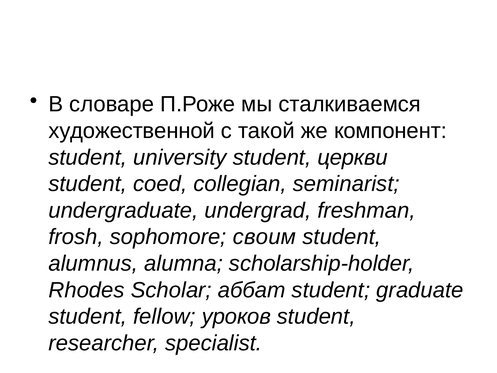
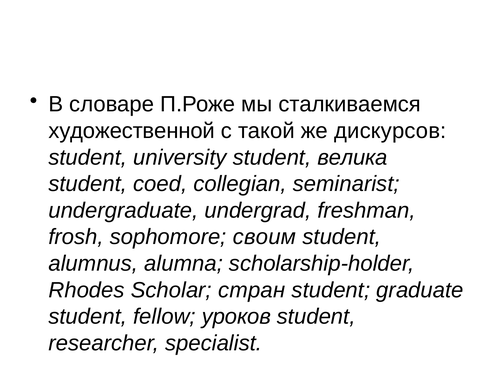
компонент: компонент -> дискурсов (390, 131)
церкви: церкви -> велика (352, 157)
аббат: аббат -> стран (252, 290)
